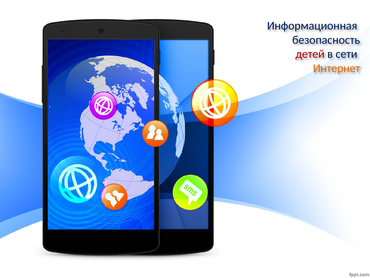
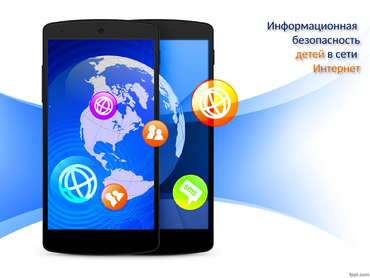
детей colour: red -> orange (310, 54)
